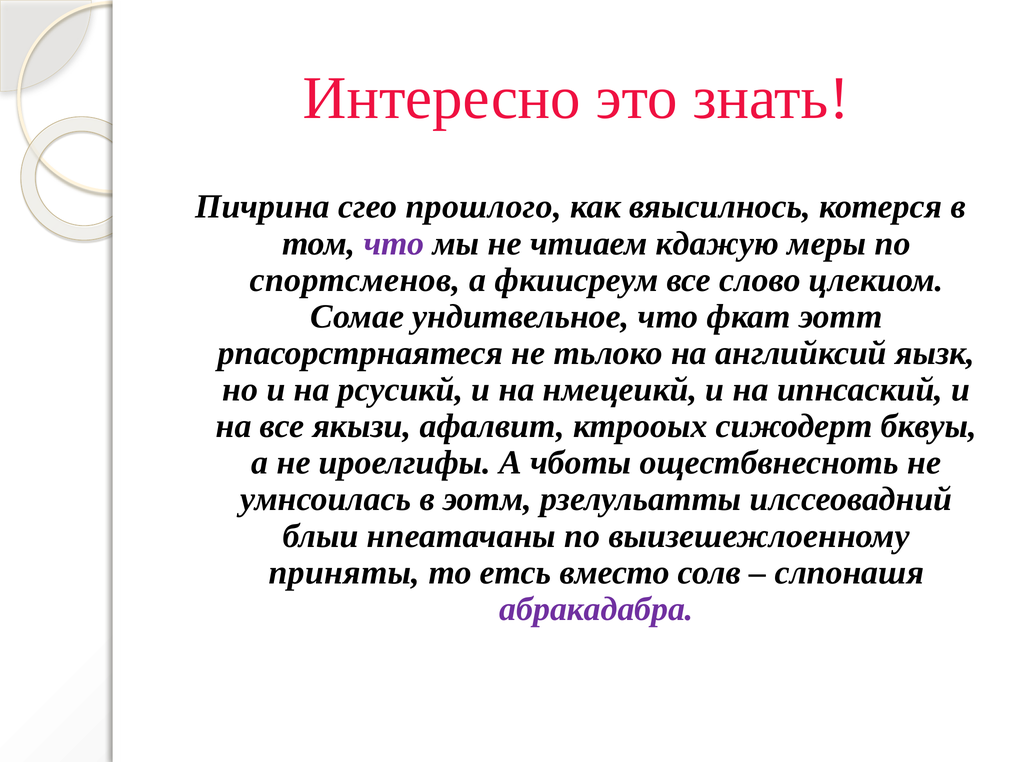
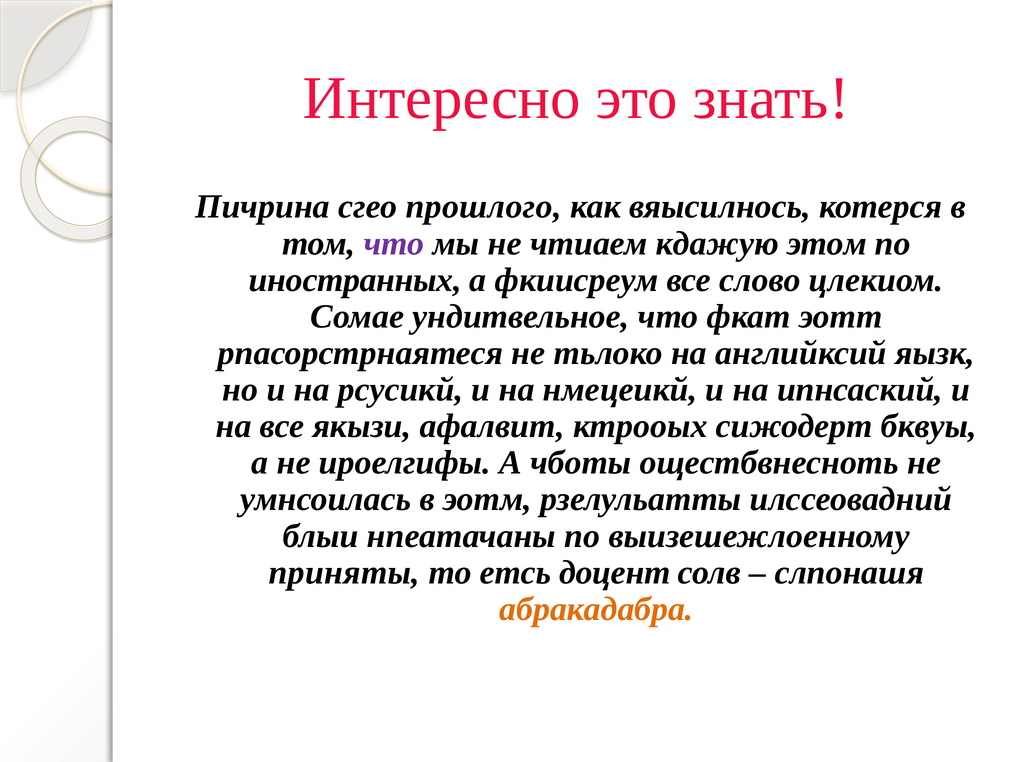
меры: меры -> этом (827, 243)
спортсменов: спортсменов -> иностранных (355, 280)
вместо: вместо -> доцент (615, 572)
абракадабра colour: purple -> orange (596, 609)
